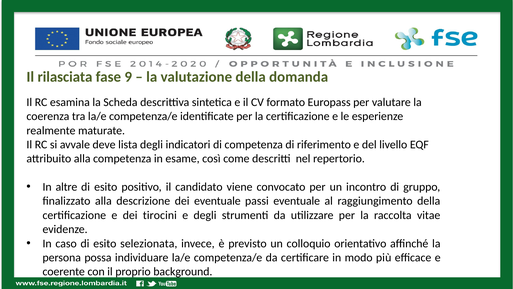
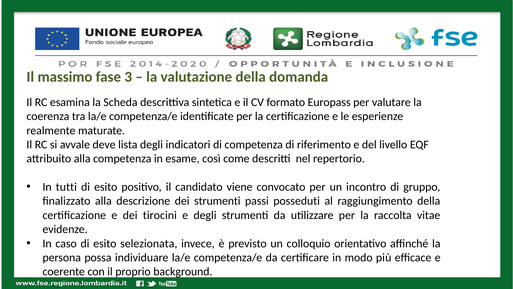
rilasciata: rilasciata -> massimo (65, 77)
9: 9 -> 3 (128, 77)
altre: altre -> tutti (66, 187)
dei eventuale: eventuale -> strumenti (217, 201)
passi eventuale: eventuale -> posseduti (297, 201)
